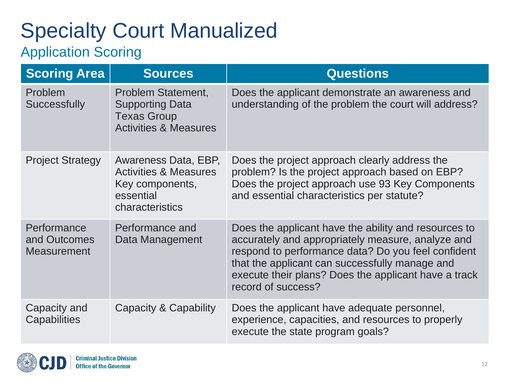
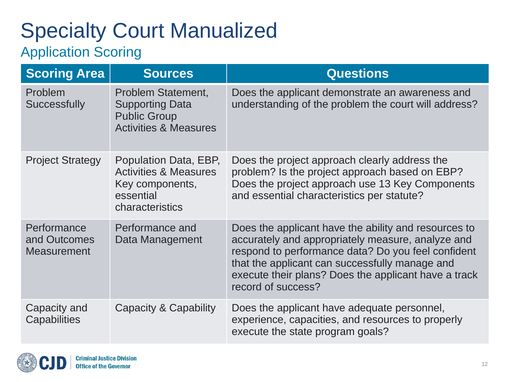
Texas: Texas -> Public (130, 116)
Strategy Awareness: Awareness -> Population (141, 160)
93: 93 -> 13 (385, 184)
